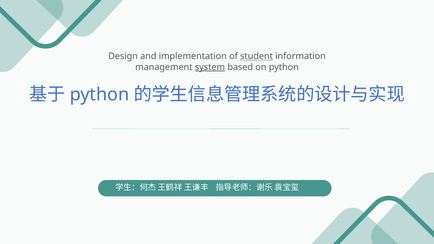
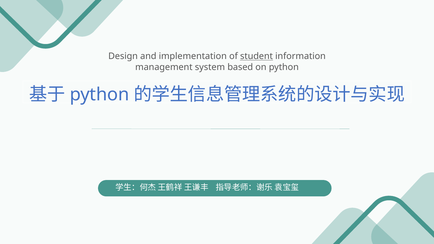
system underline: present -> none (210, 67)
